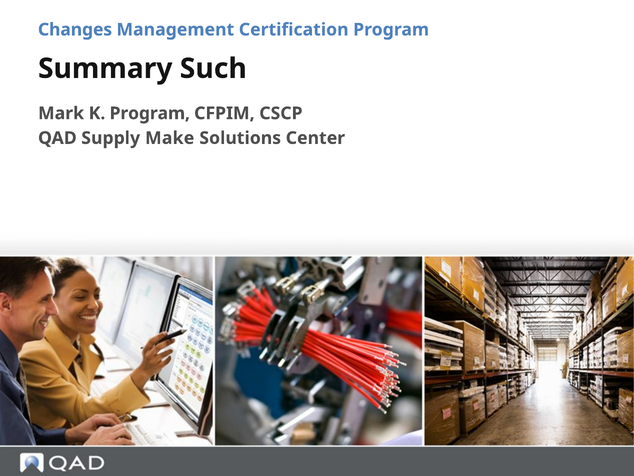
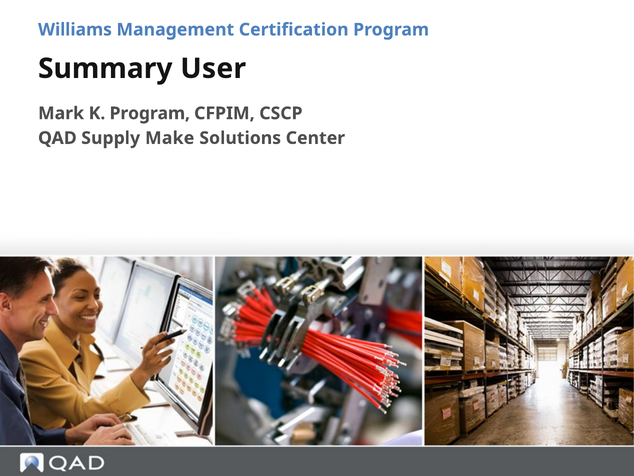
Changes: Changes -> Williams (75, 30)
Such: Such -> User (213, 69)
